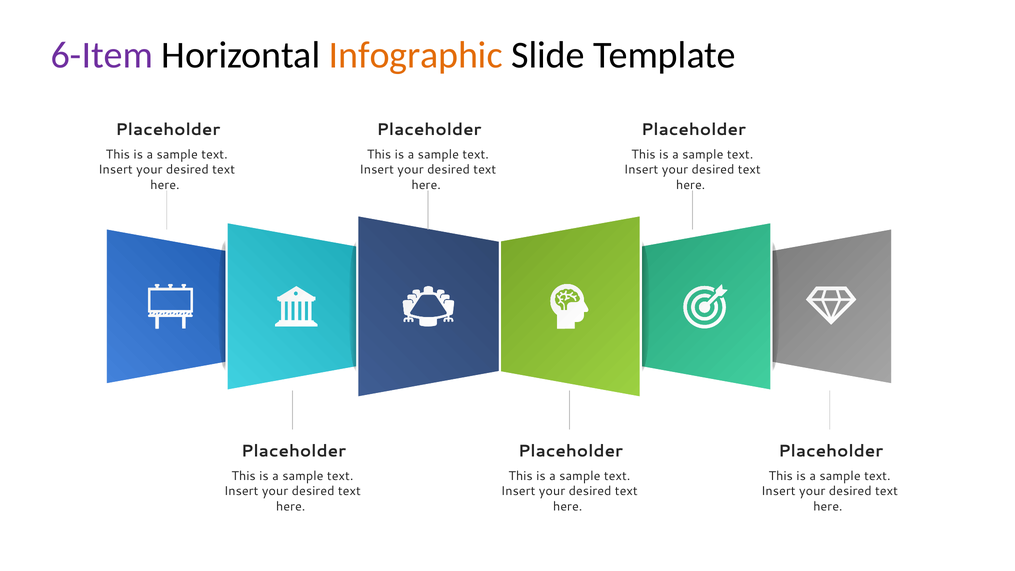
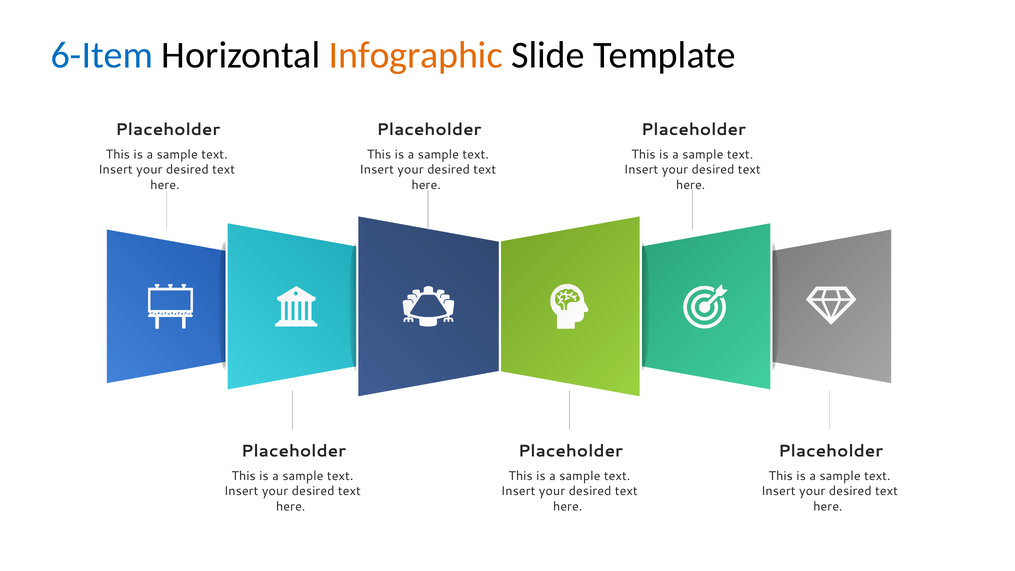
6-Item colour: purple -> blue (102, 55)
